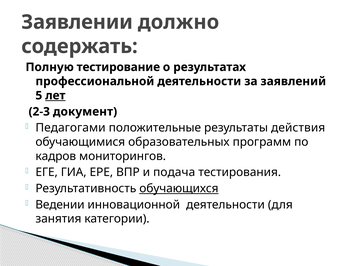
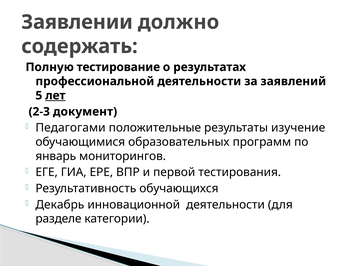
действия: действия -> изучение (298, 128)
кадров: кадров -> январь (56, 156)
подача: подача -> первой (174, 173)
обучающихся underline: present -> none (179, 189)
Ведении: Ведении -> Декабрь (60, 205)
занятия: занятия -> разделе (58, 219)
